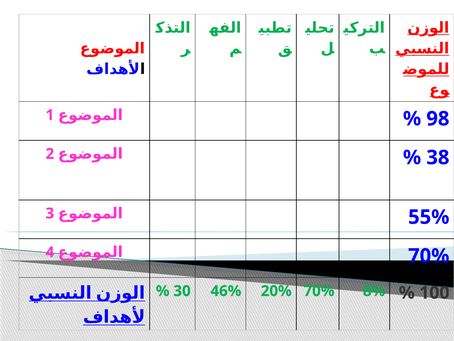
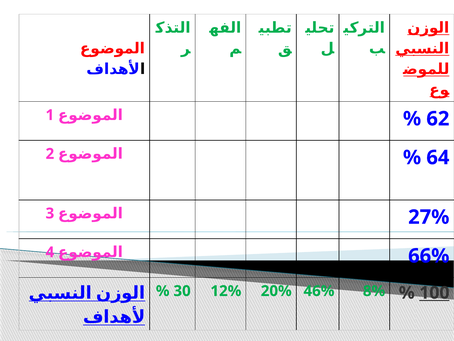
98: 98 -> 62 (438, 119)
38: 38 -> 64 (438, 157)
55%: 55% -> 27% (429, 217)
4 70%: 70% -> 66% (429, 256)
46%: 46% -> 12% (226, 291)
20% 70%: 70% -> 46% (319, 291)
100 underline: none -> present (434, 292)
